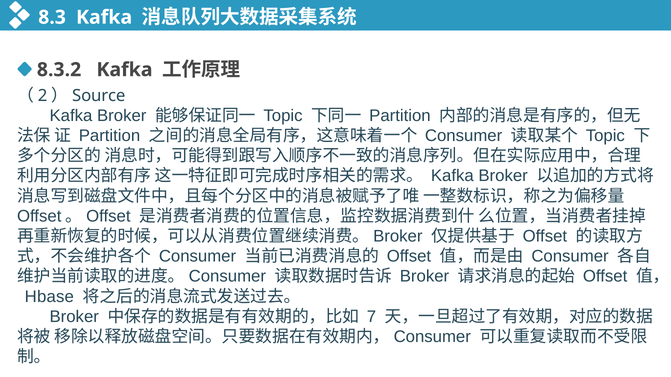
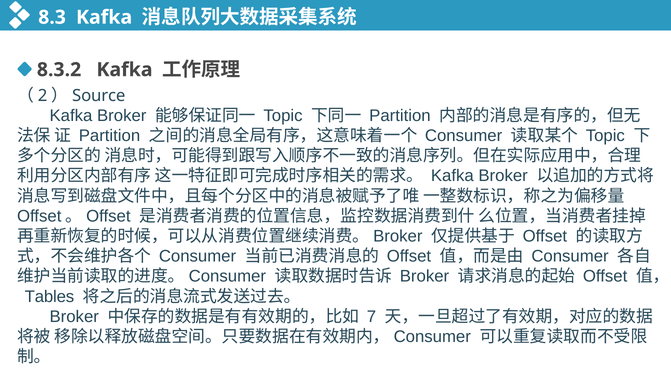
Hbase: Hbase -> Tables (49, 297)
